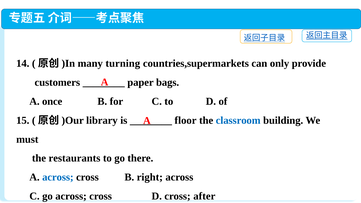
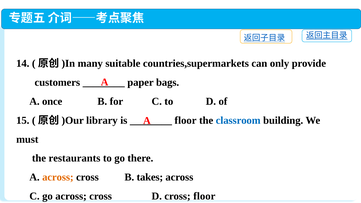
turning: turning -> suitable (123, 63)
across colour: blue -> orange (58, 177)
right: right -> takes (150, 177)
cross after: after -> floor (204, 196)
